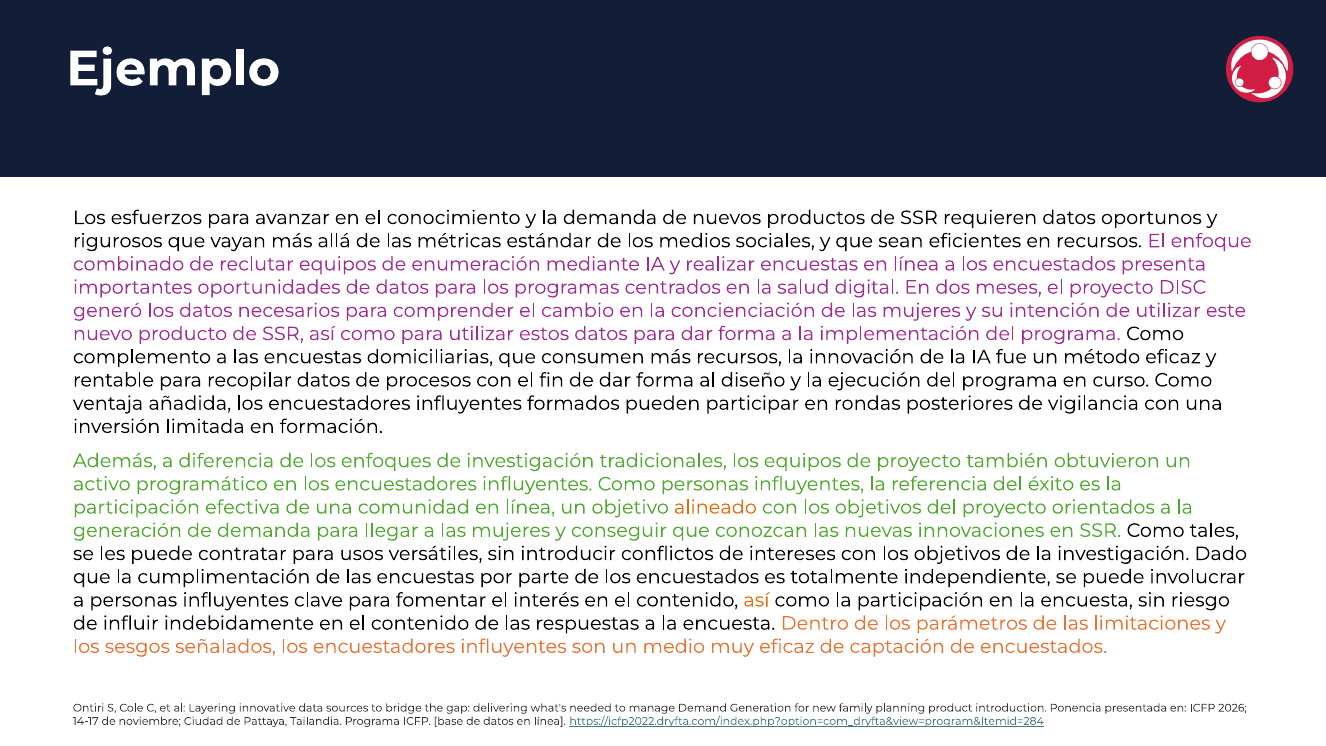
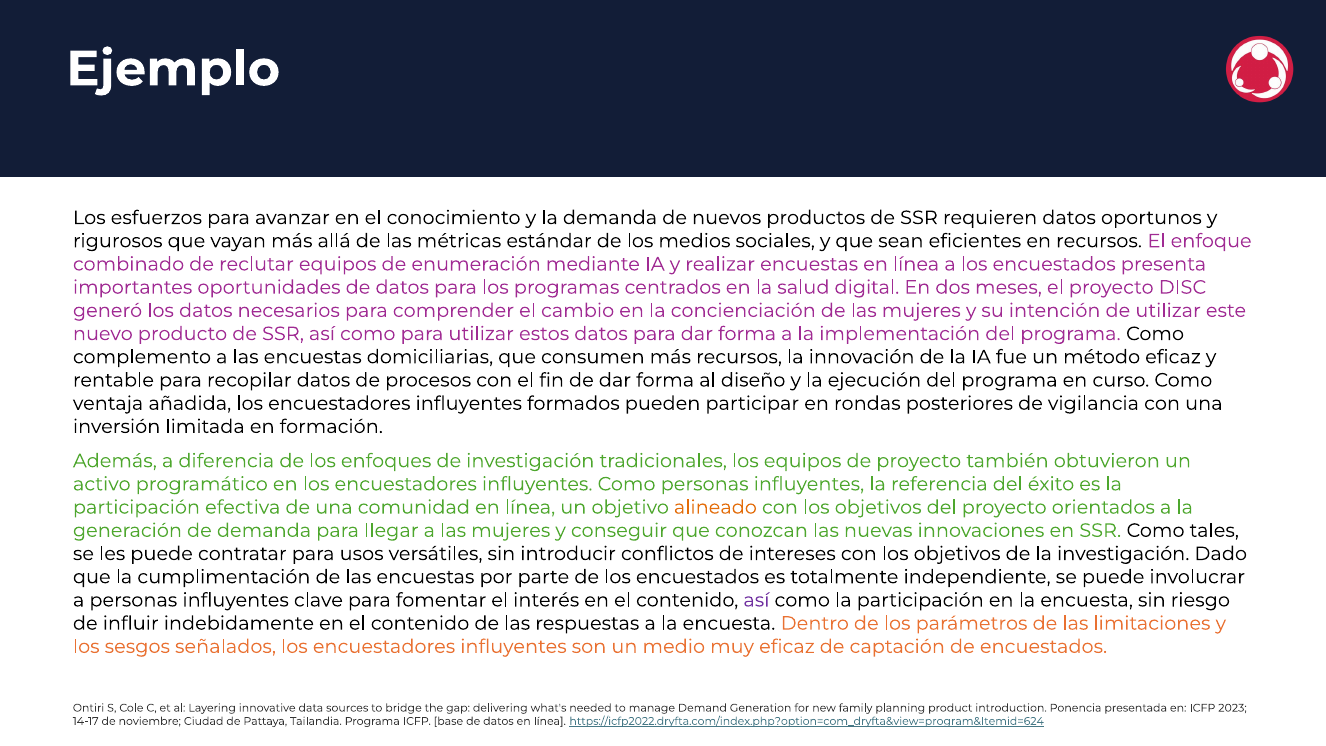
así colour: orange -> purple (756, 600)
2026: 2026 -> 2023 (1232, 708)
https://icfp2022.dryfta.com/index.php?option=com_dryfta&view=program&Itemid=284: https://icfp2022.dryfta.com/index.php?option=com_dryfta&view=program&Itemid=284 -> https://icfp2022.dryfta.com/index.php?option=com_dryfta&view=program&Itemid=624 (807, 721)
